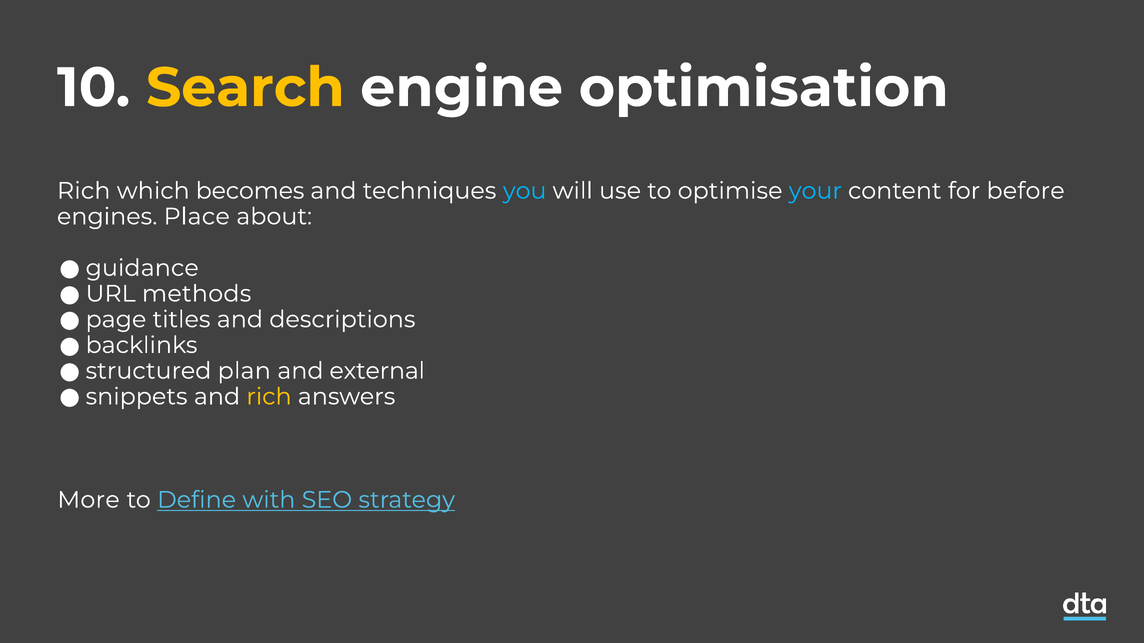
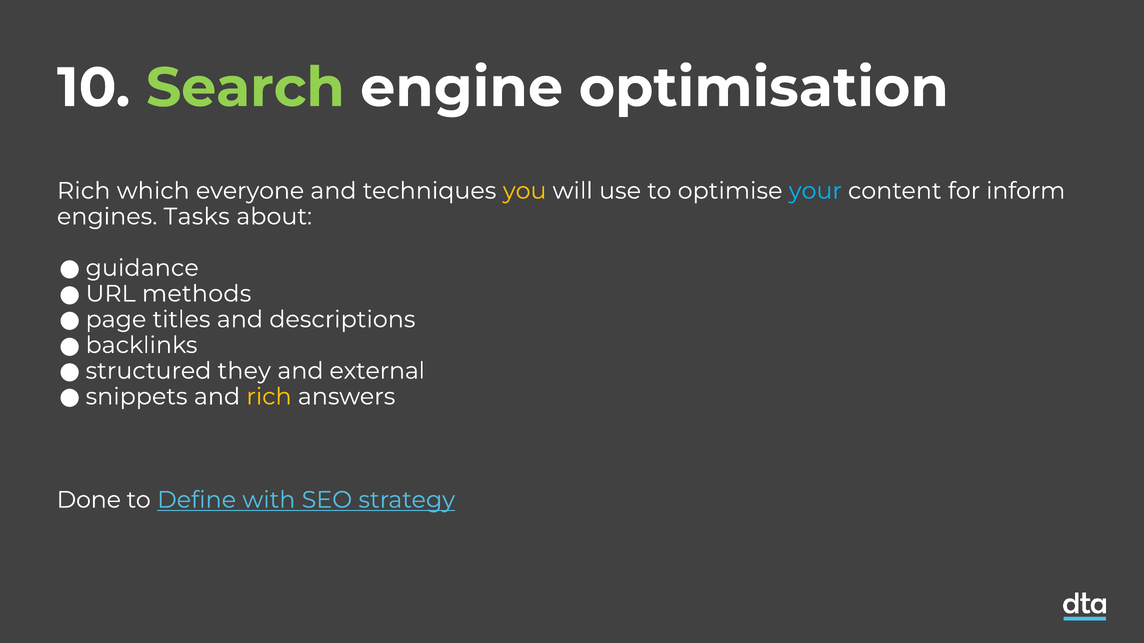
Search colour: yellow -> light green (245, 88)
becomes: becomes -> everyone (250, 191)
you colour: light blue -> yellow (525, 191)
before: before -> inform (1026, 191)
Place: Place -> Tasks (197, 217)
plan: plan -> they (244, 371)
More: More -> Done (89, 500)
